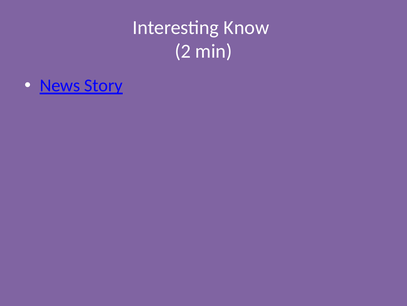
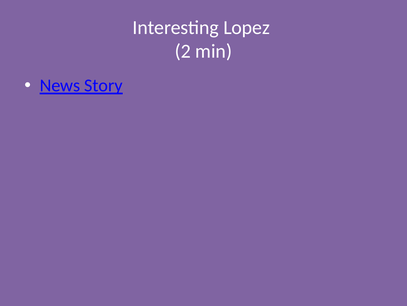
Know: Know -> Lopez (247, 28)
